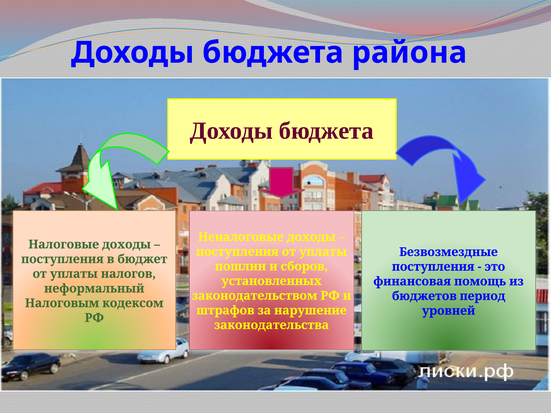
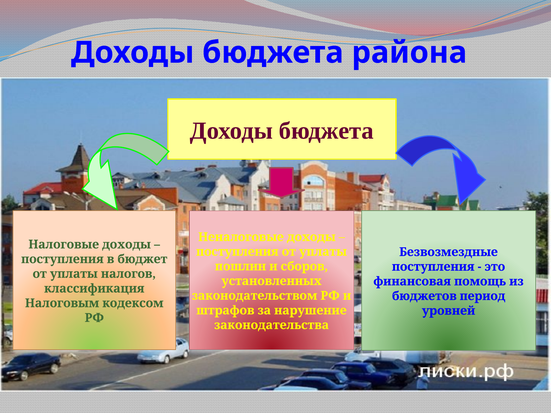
неформальный: неформальный -> классификация (94, 289)
